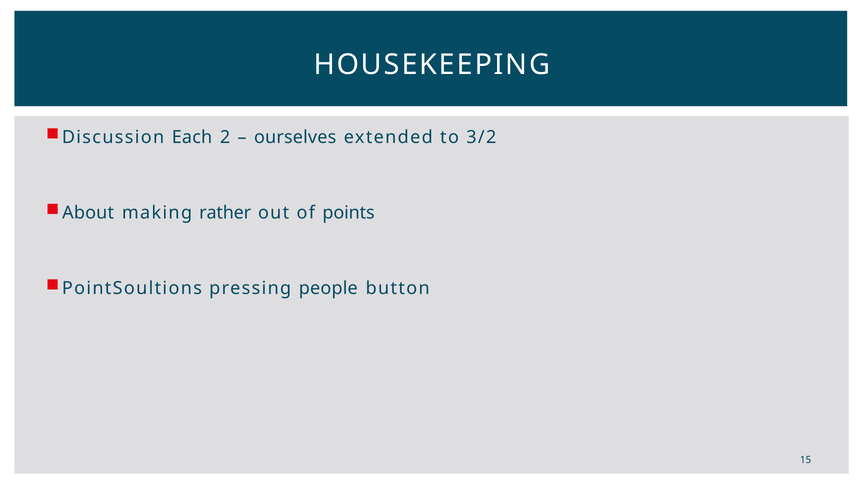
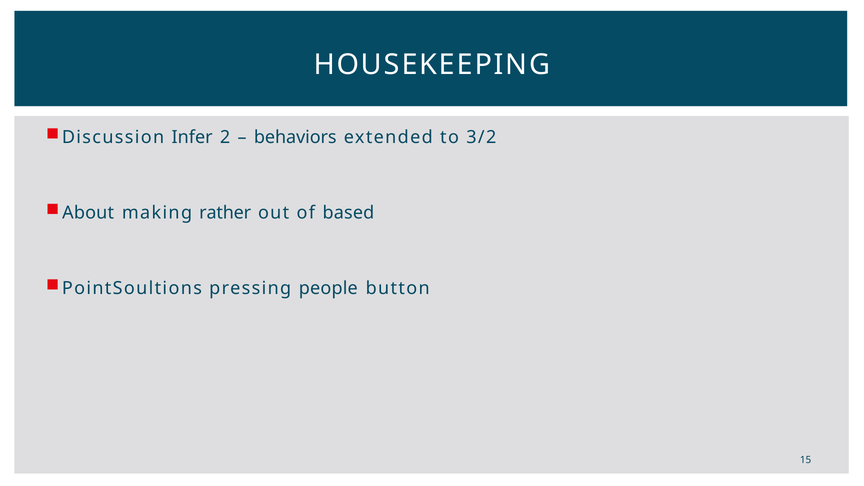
Each: Each -> Infer (192, 137)
ourselves: ourselves -> behaviors (295, 137)
points: points -> based (348, 213)
